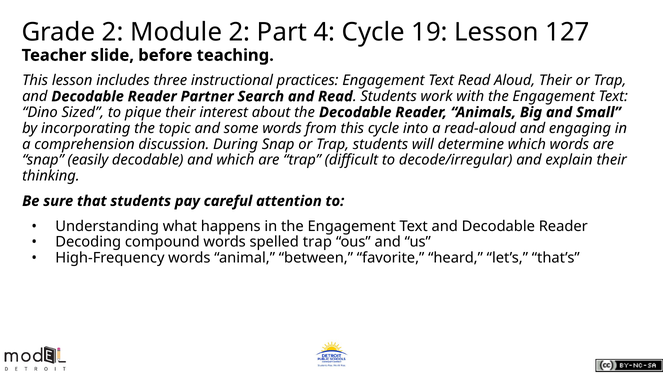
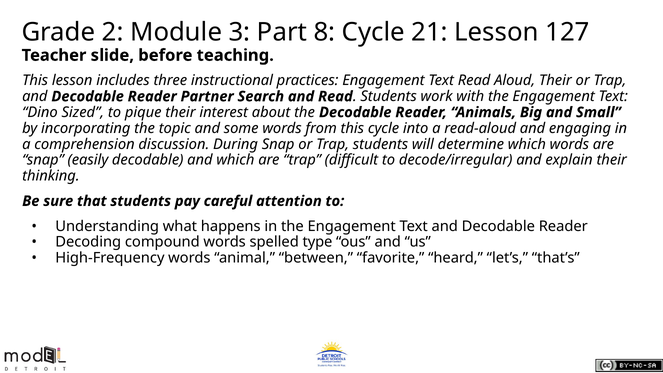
Module 2: 2 -> 3 (240, 32)
4: 4 -> 8 (324, 32)
19: 19 -> 21 (430, 32)
spelled trap: trap -> type (317, 242)
